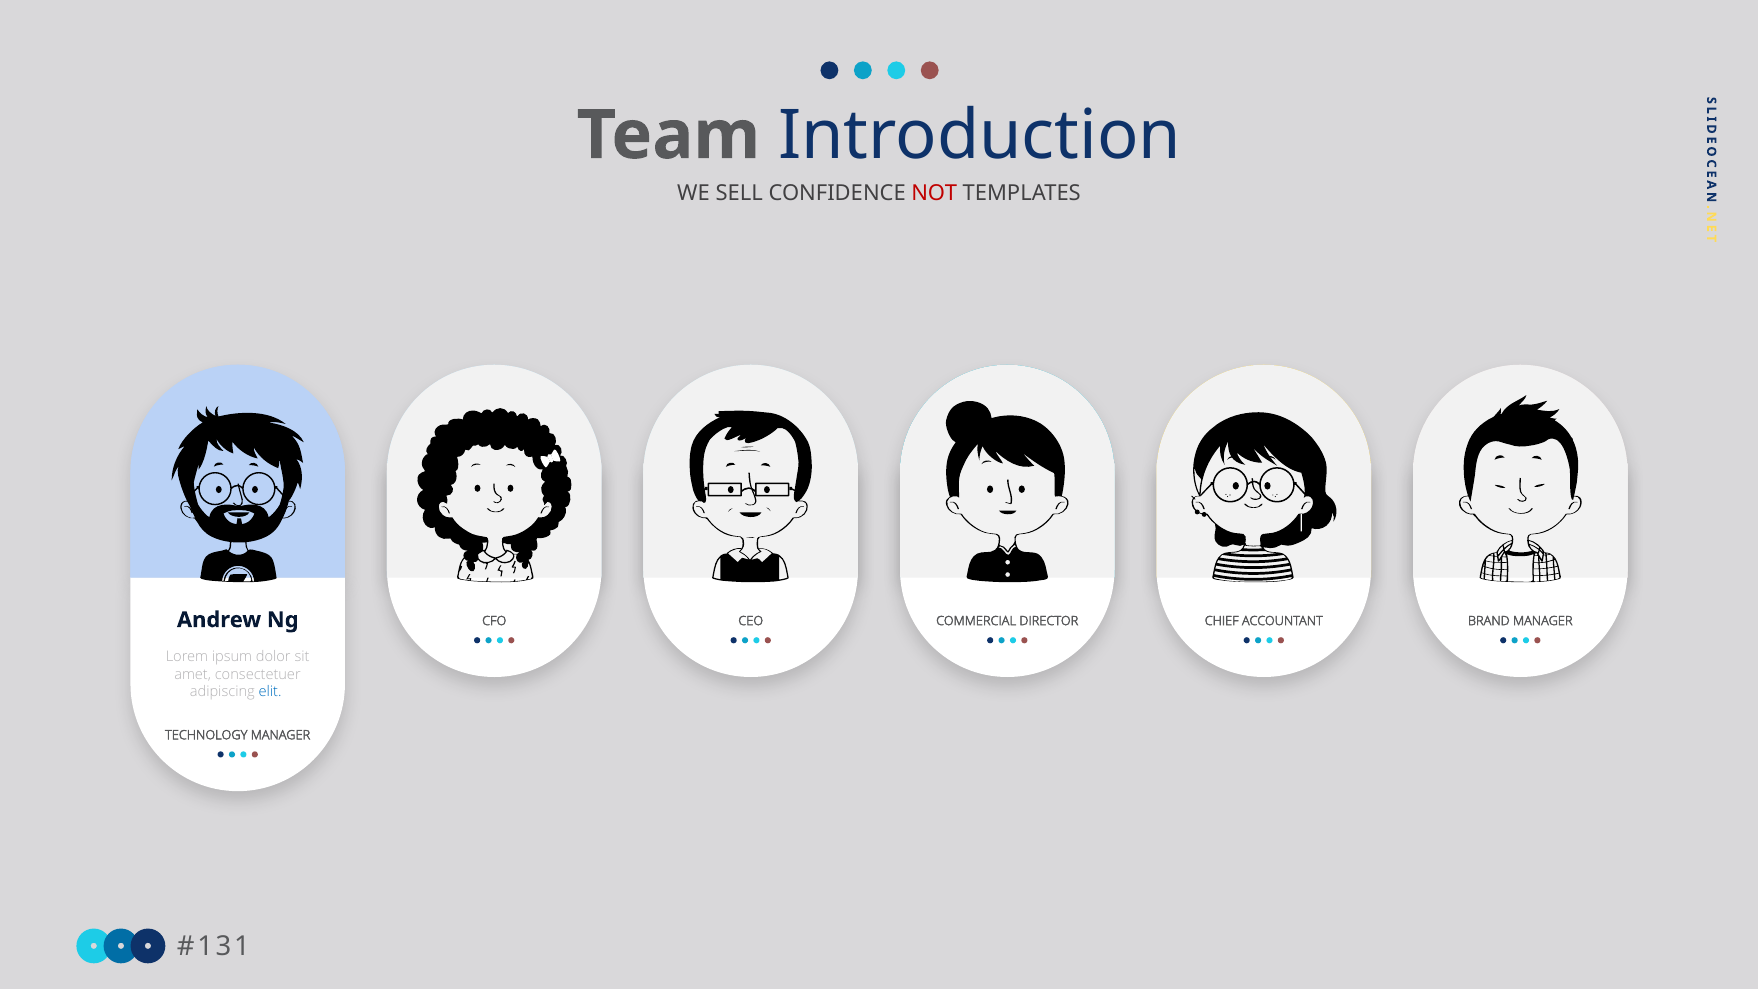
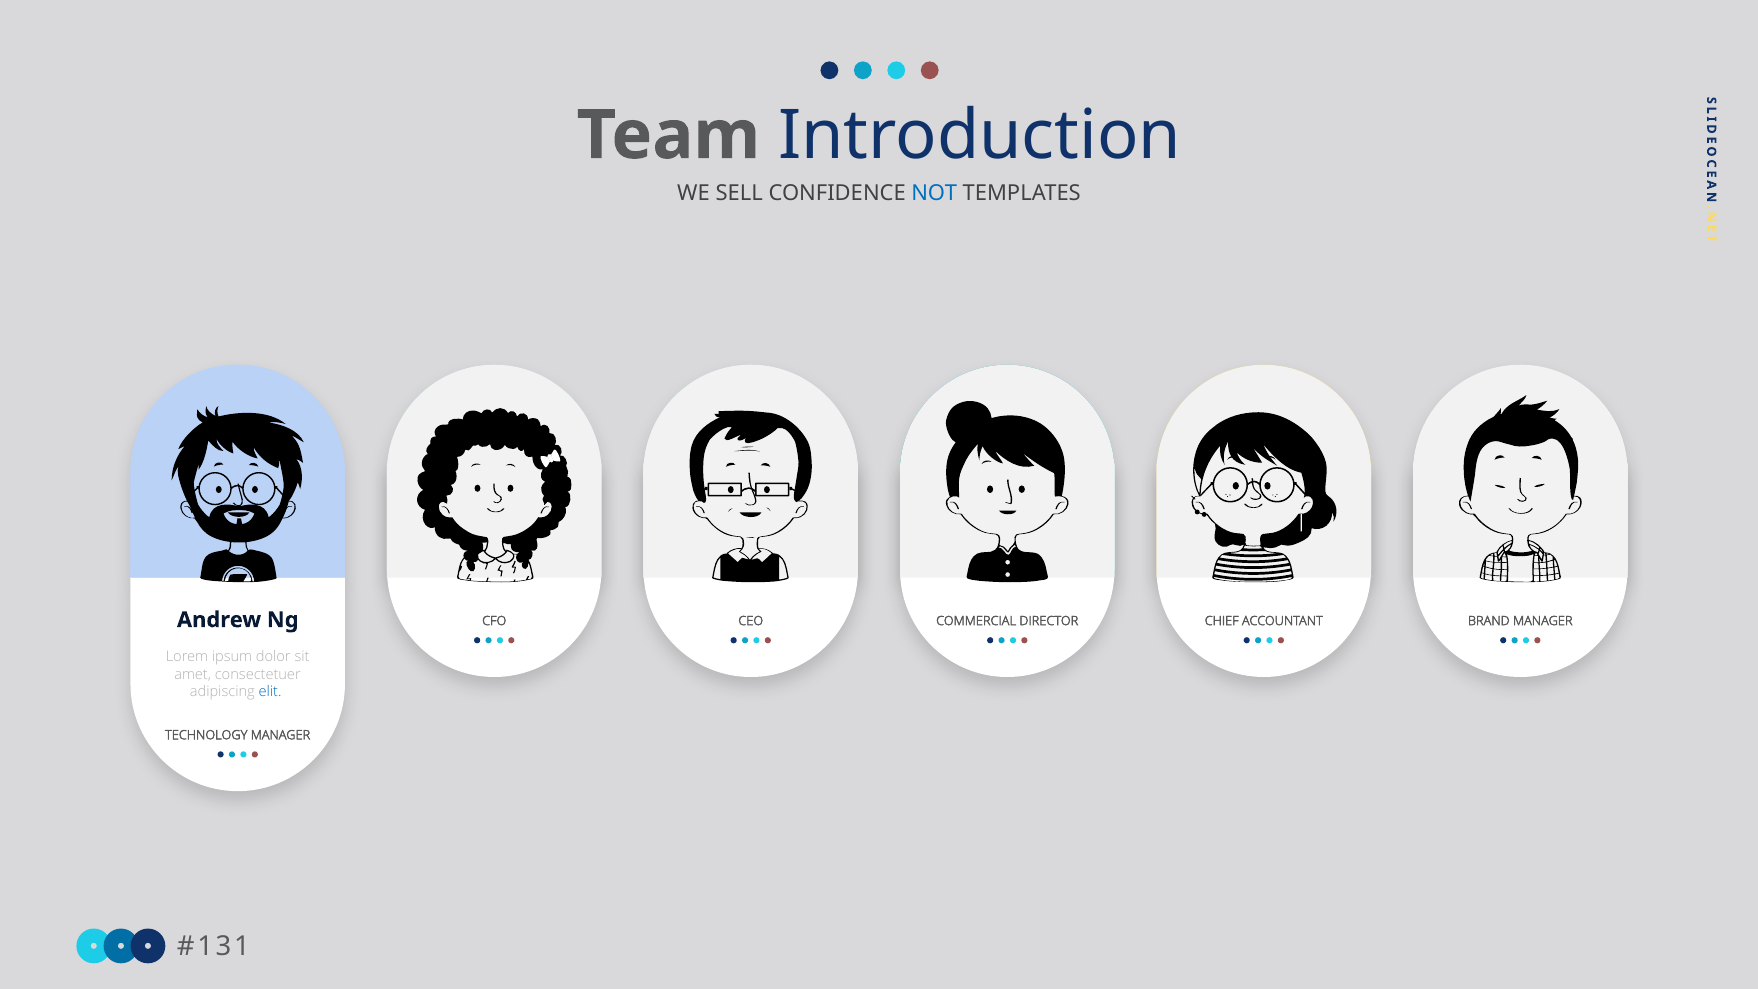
NOT colour: red -> blue (934, 193)
